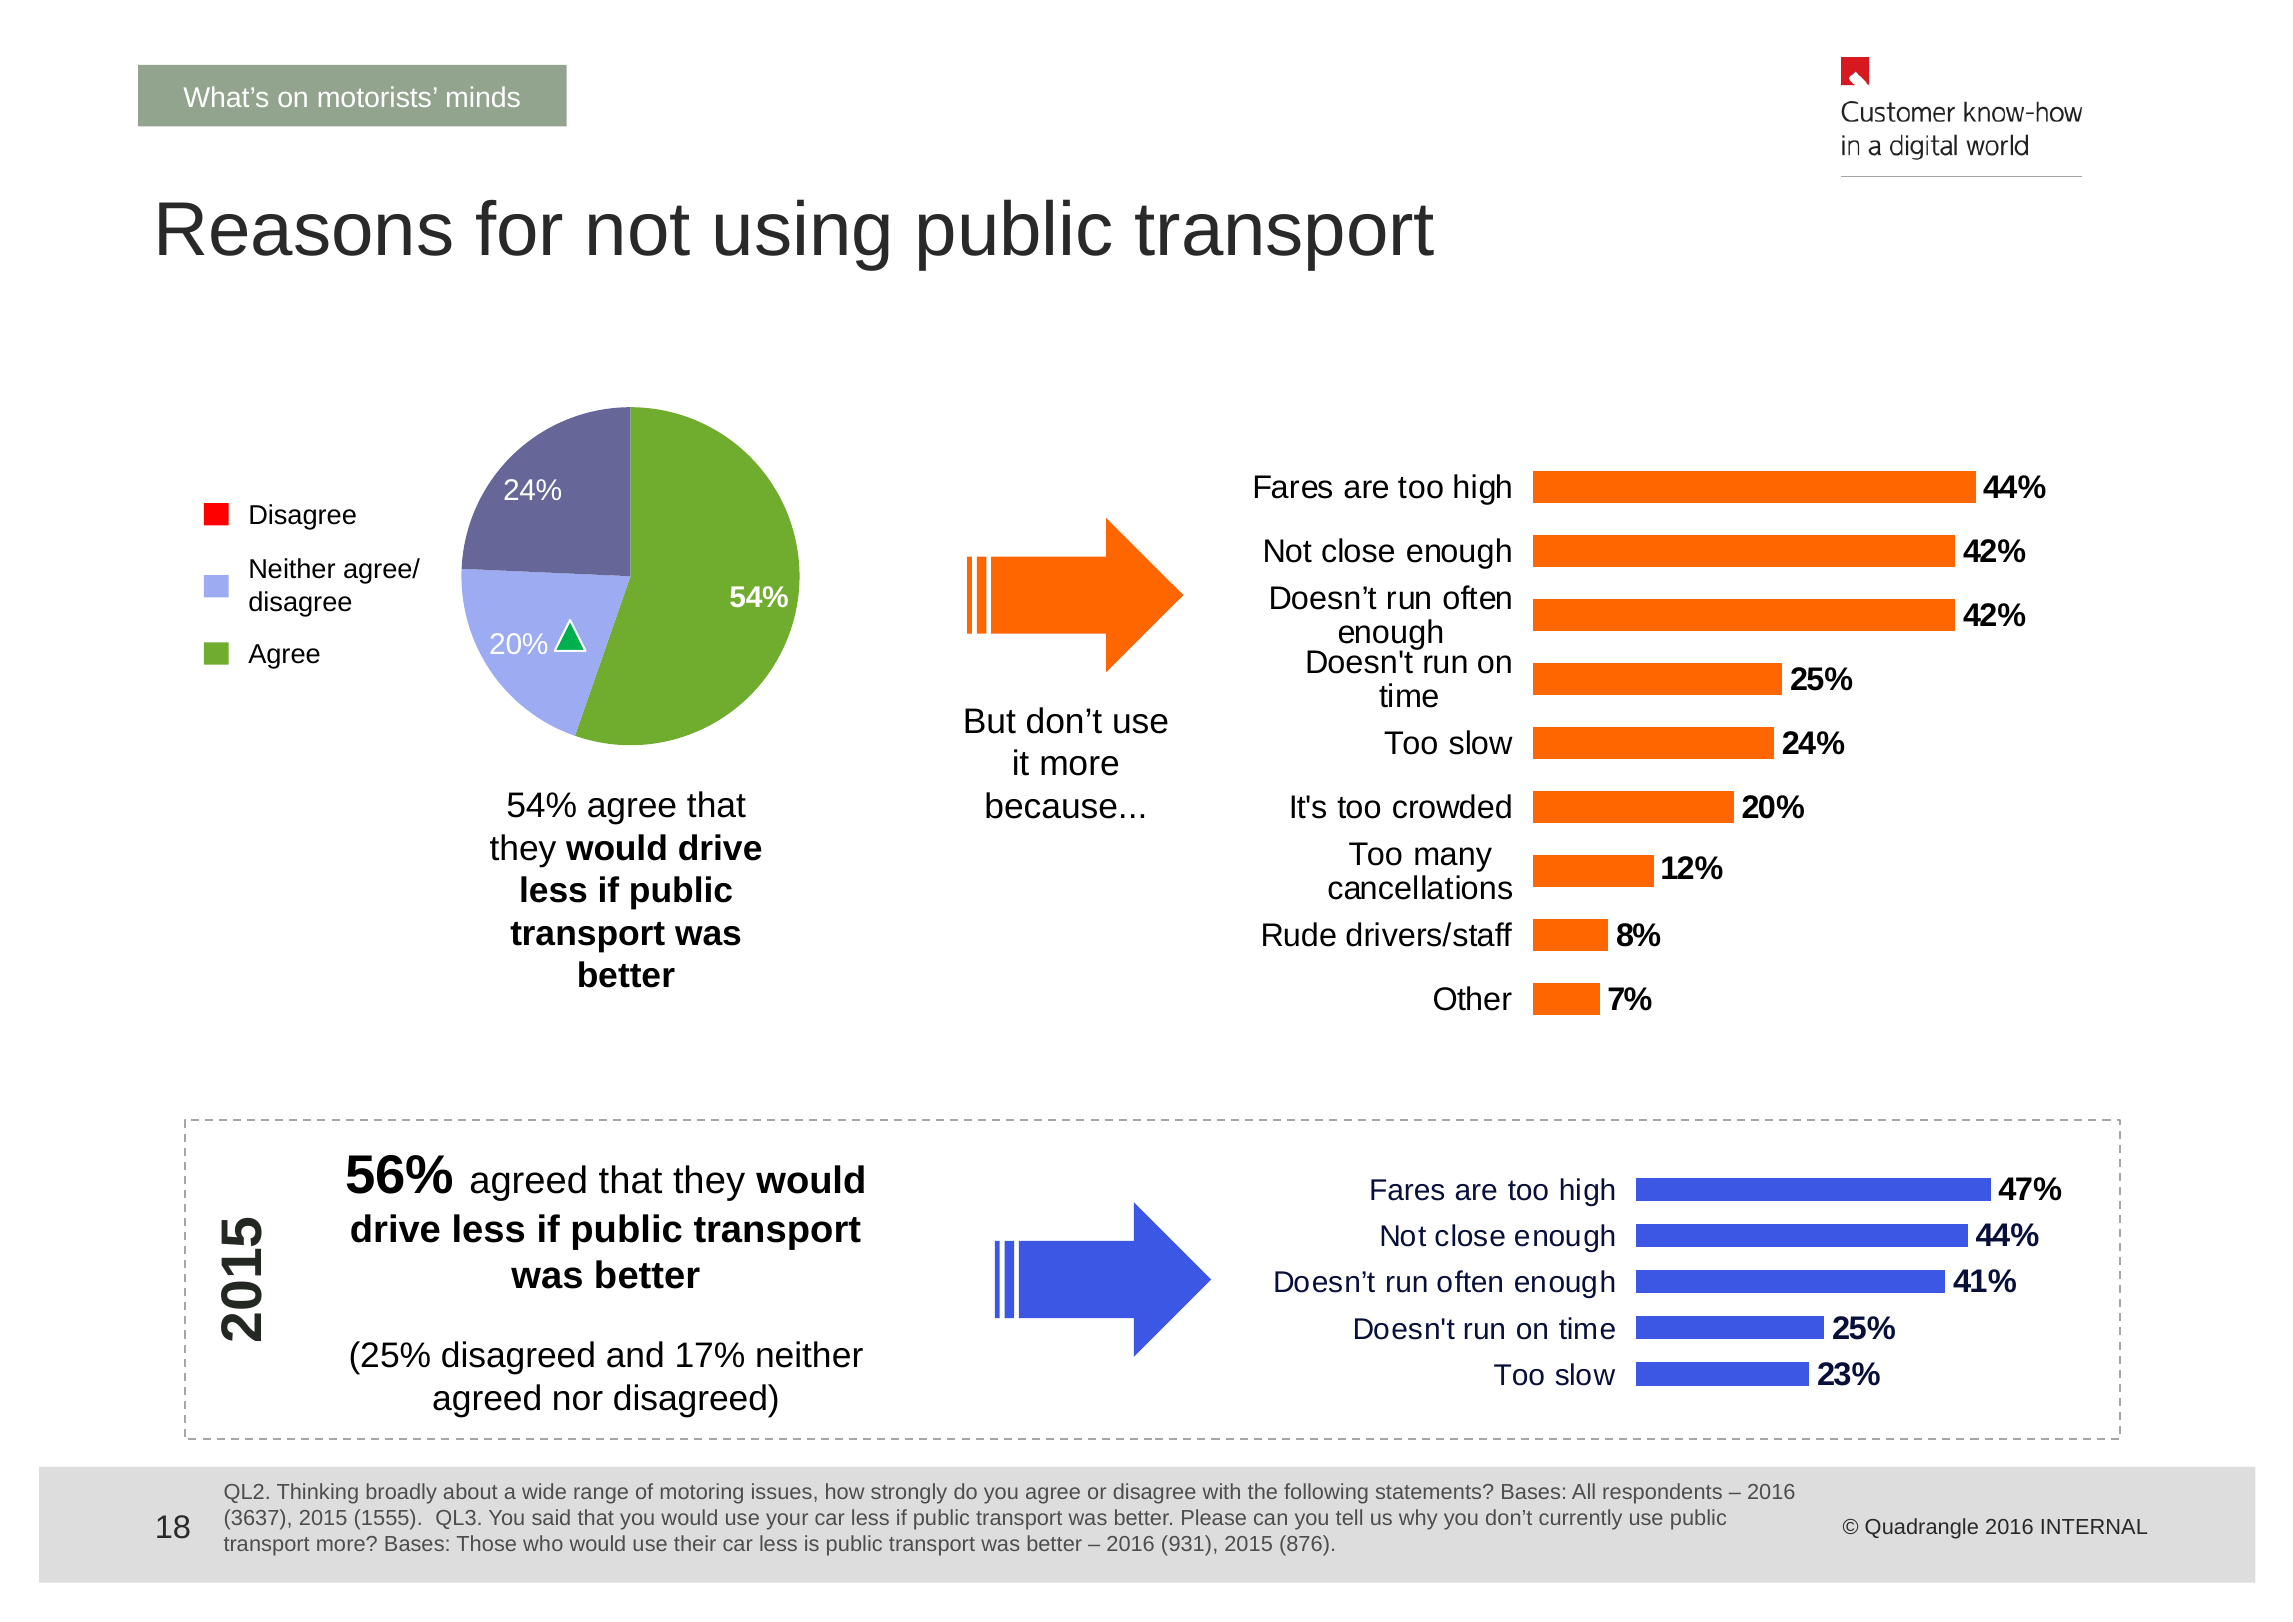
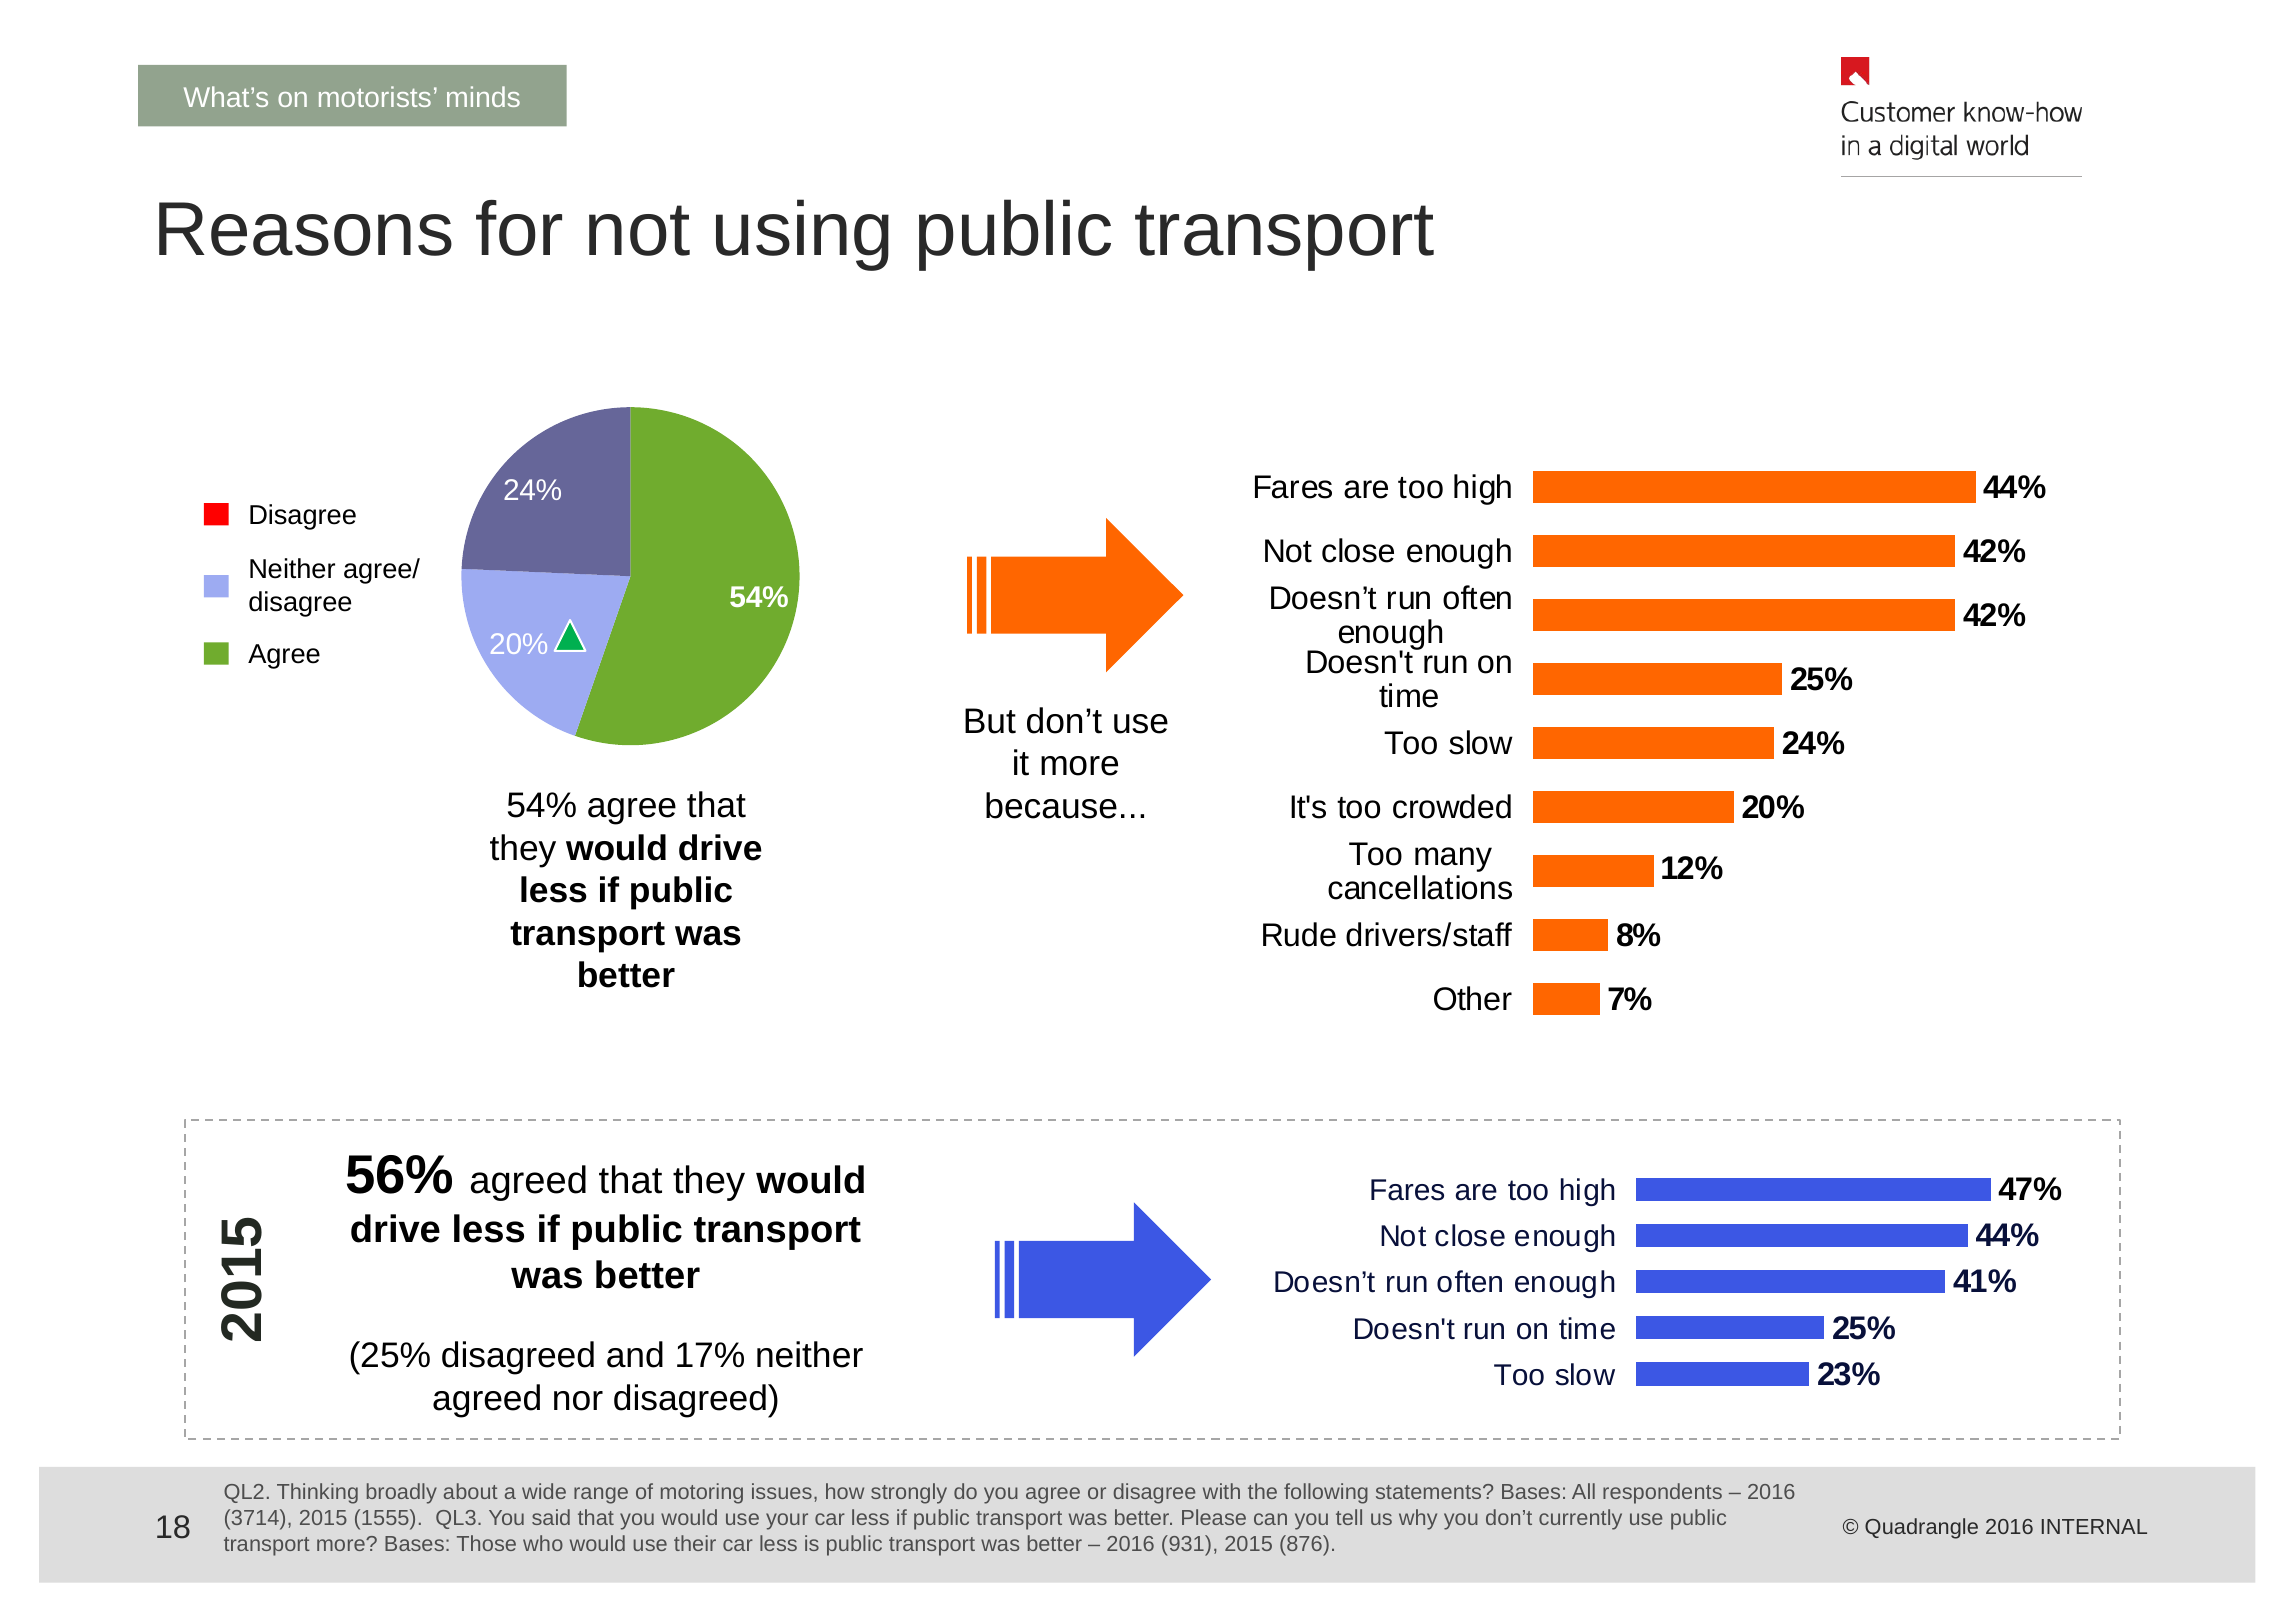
3637: 3637 -> 3714 (258, 1519)
